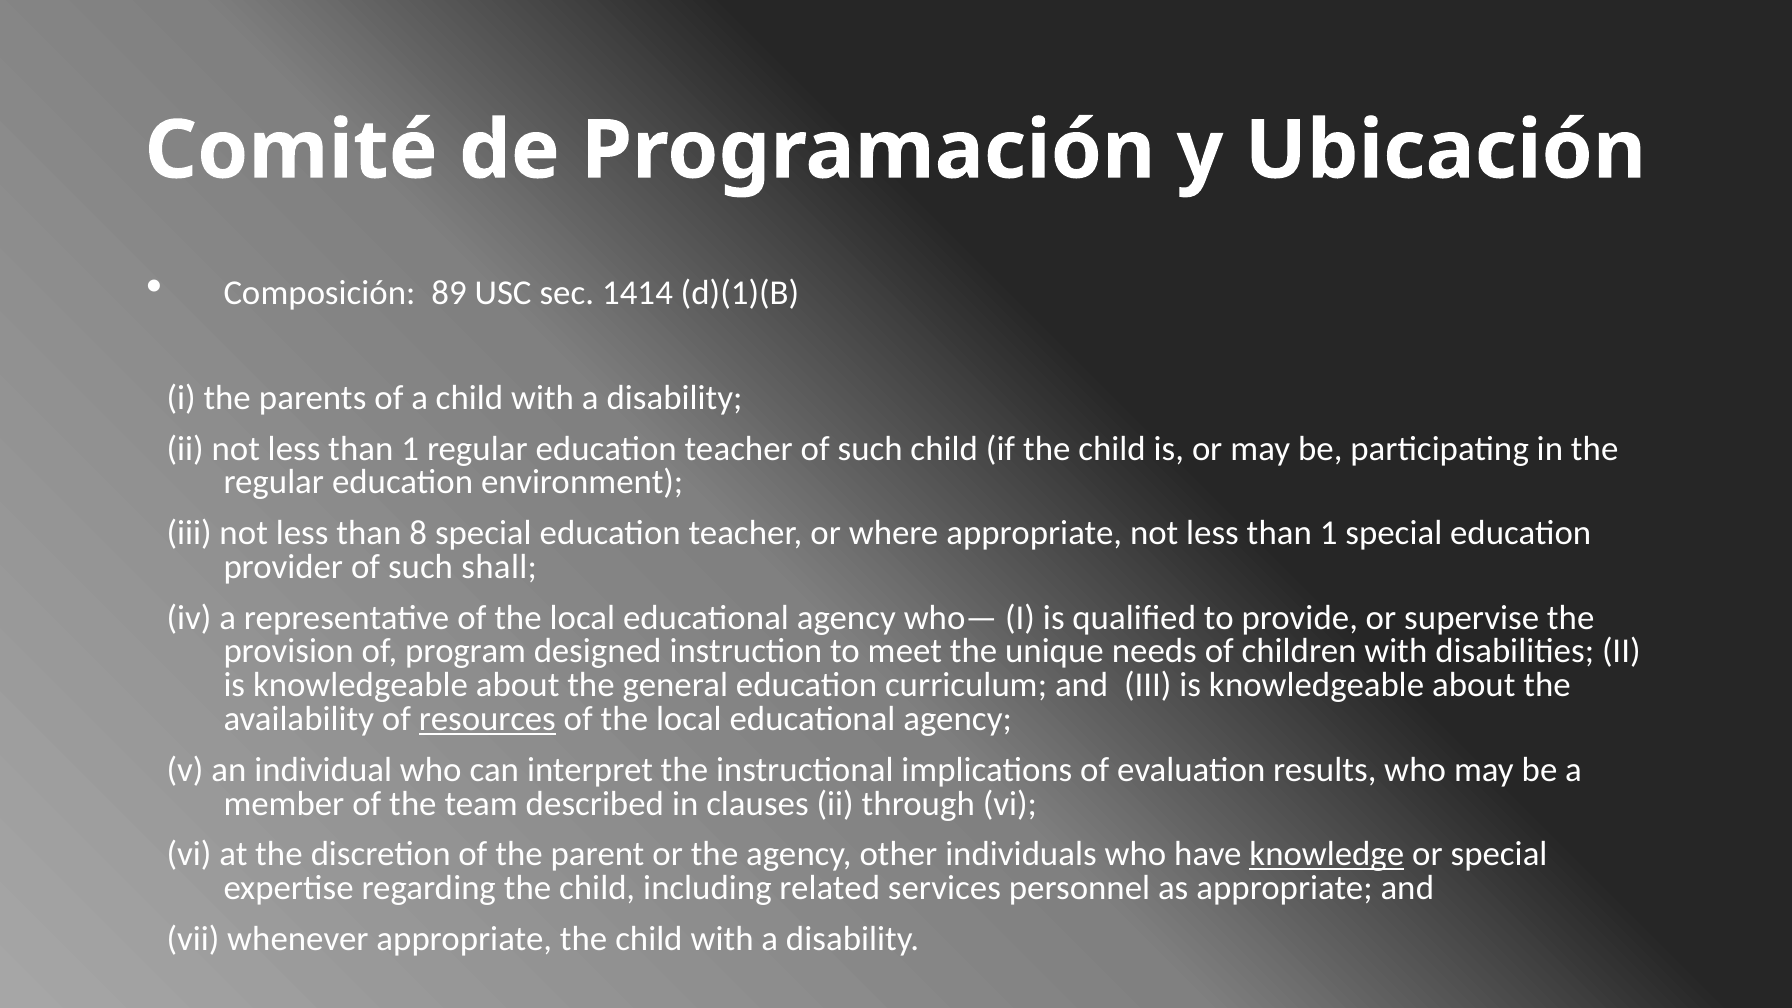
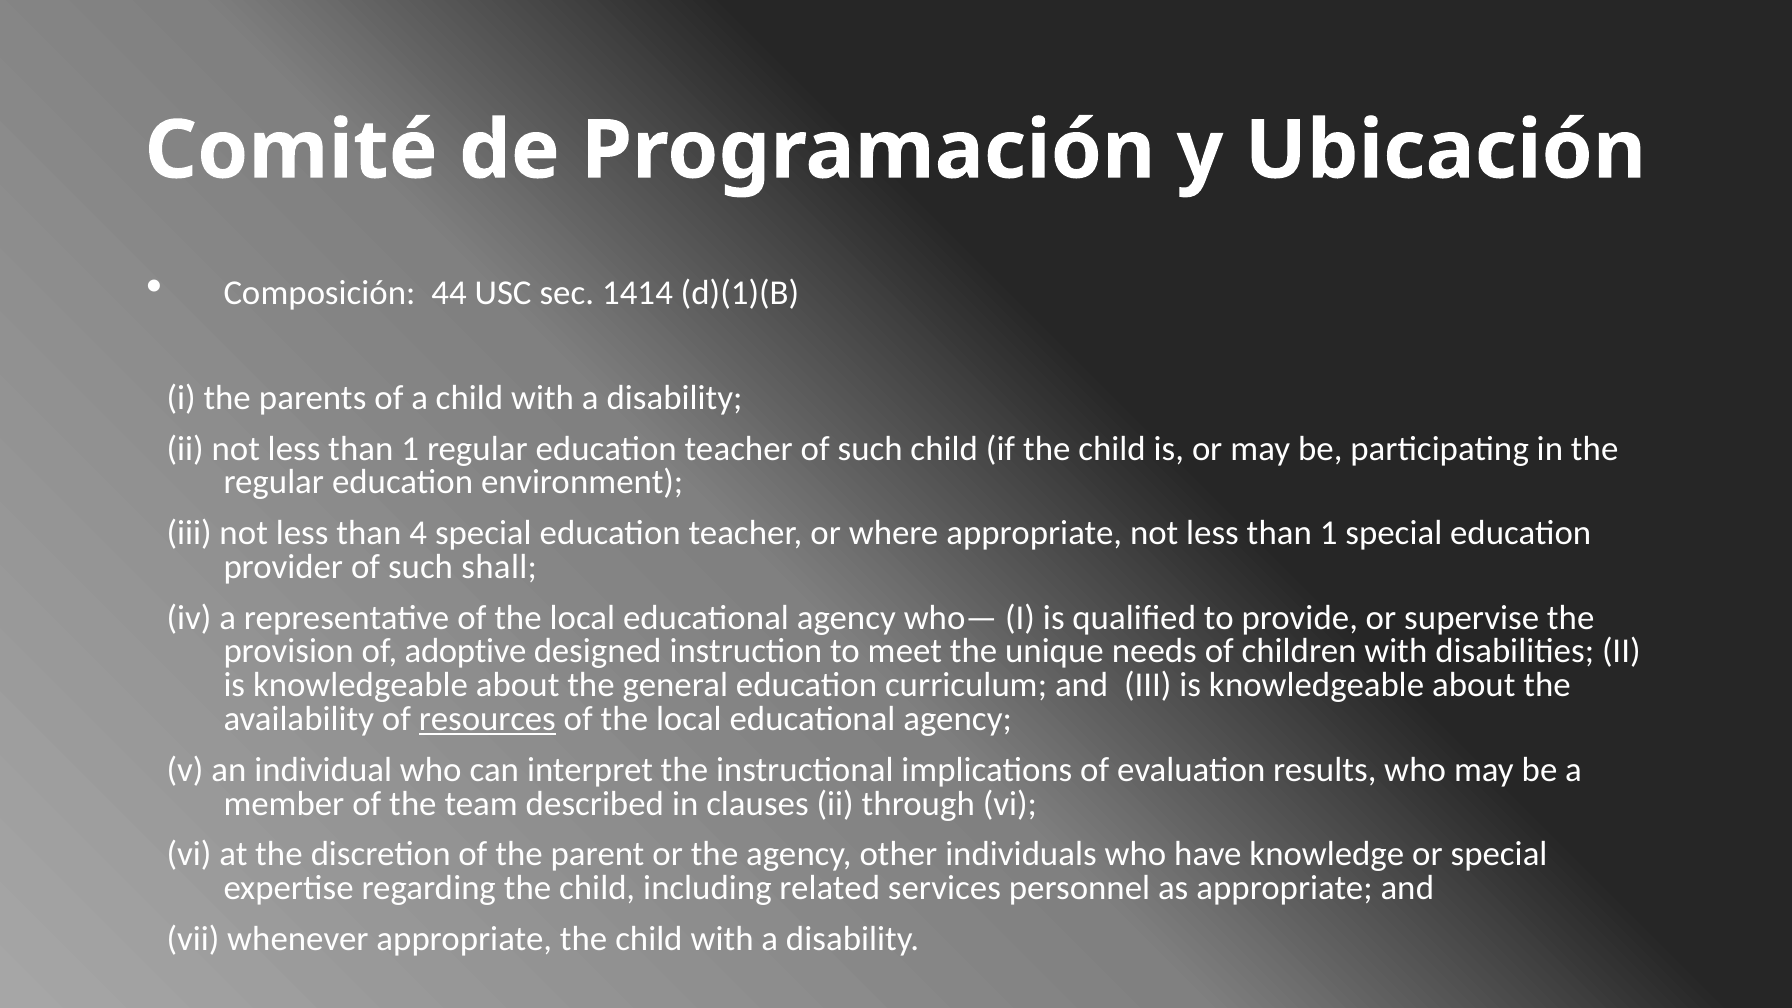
89: 89 -> 44 (449, 293)
8: 8 -> 4 (418, 533)
program: program -> adoptive (466, 651)
knowledge underline: present -> none (1327, 854)
